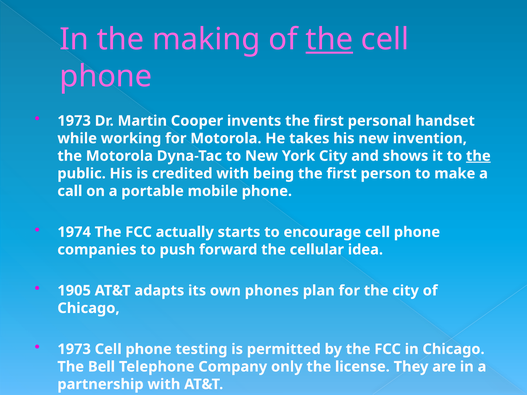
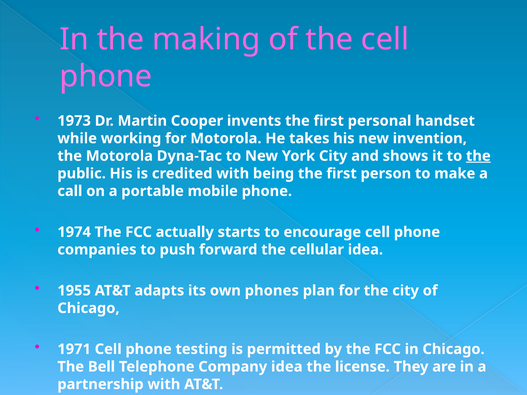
the underline: present -> none (329, 39)
1905: 1905 -> 1955 (74, 291)
1973: 1973 -> 1971 (74, 349)
Company only: only -> idea (287, 367)
